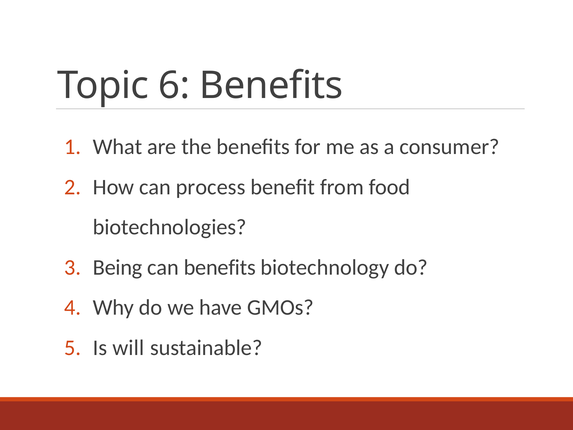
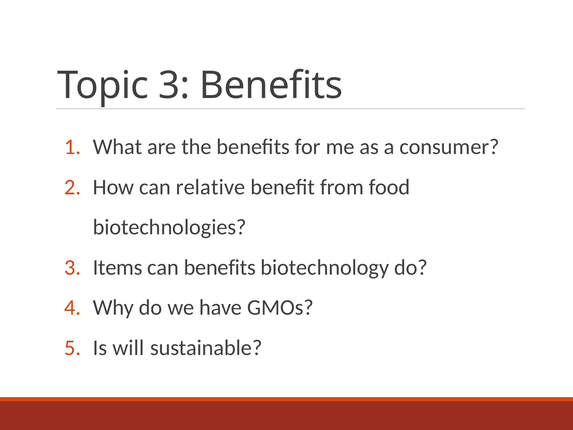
Topic 6: 6 -> 3 (174, 86)
process: process -> relative (211, 187)
Being: Being -> Items (118, 267)
